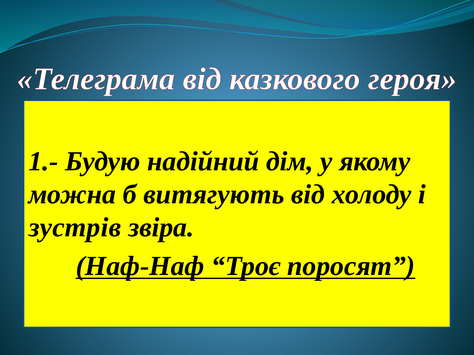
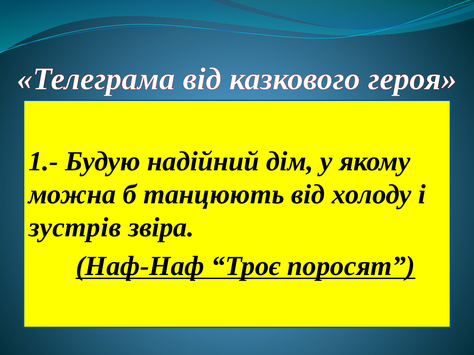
витягують: витягують -> танцюють (214, 195)
